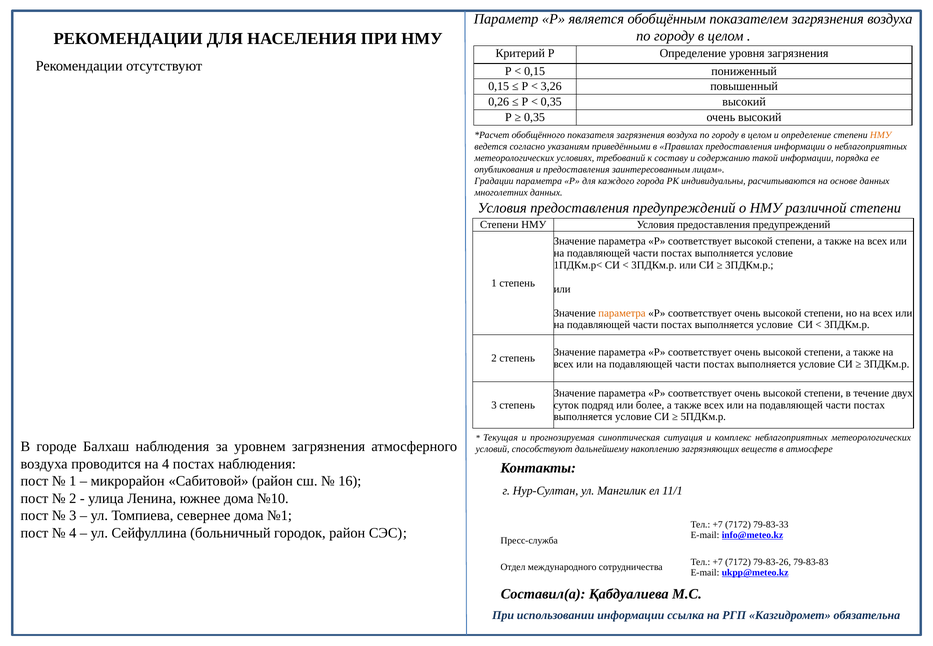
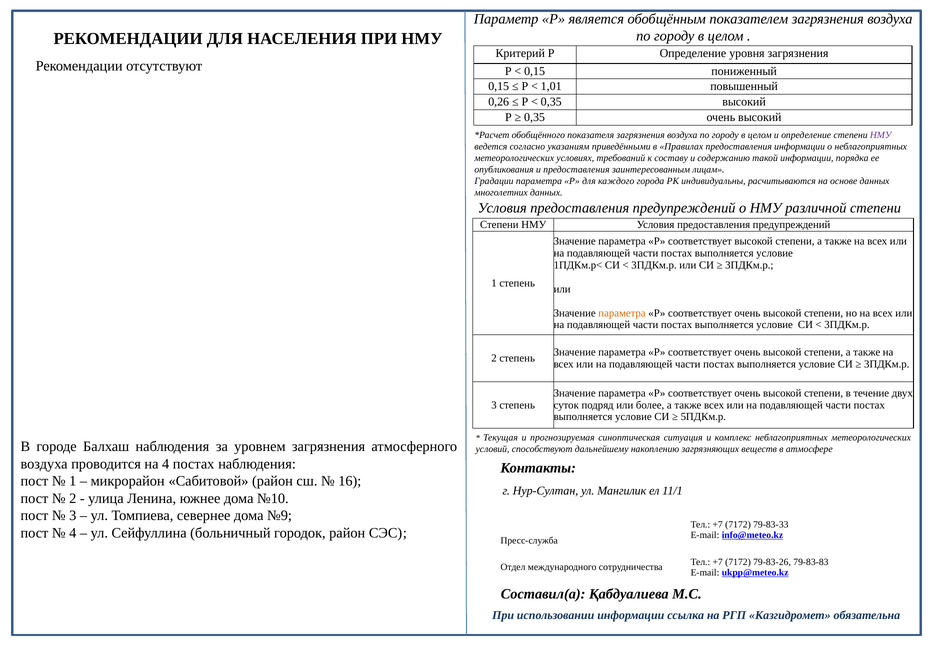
3,26: 3,26 -> 1,01 (551, 86)
НМУ colour: orange -> purple (881, 135)
№1: №1 -> №9 (279, 516)
